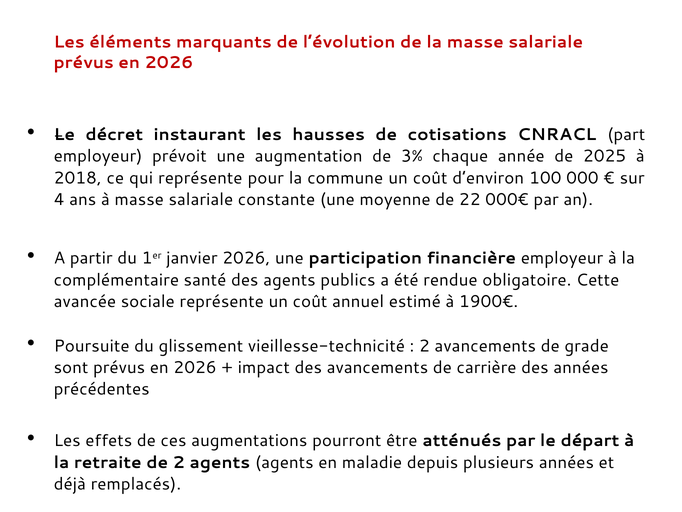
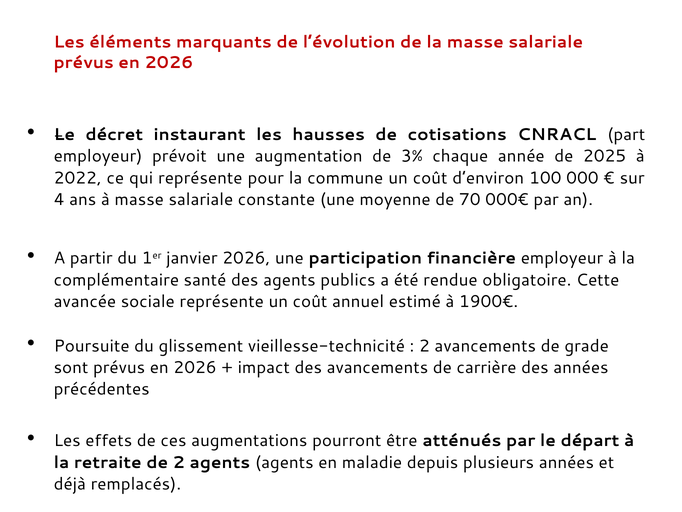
2018: 2018 -> 2022 (78, 178)
22: 22 -> 70 (470, 200)
